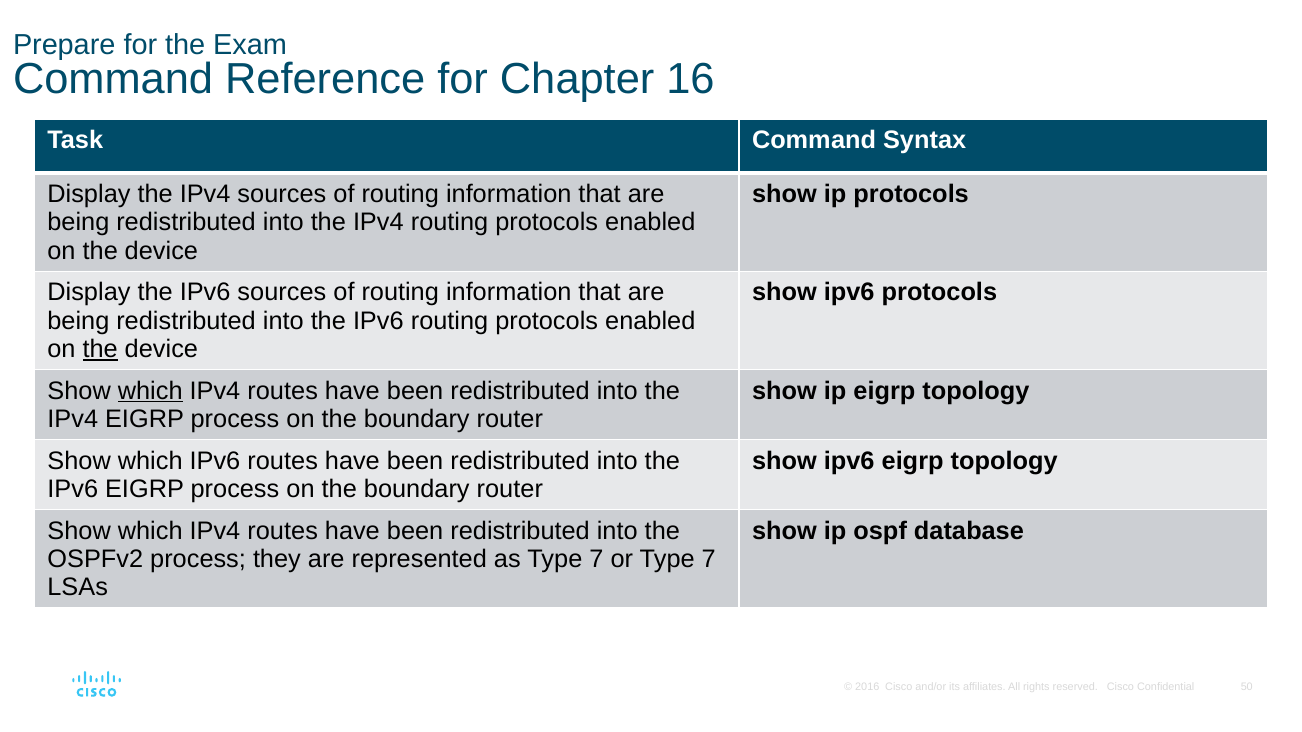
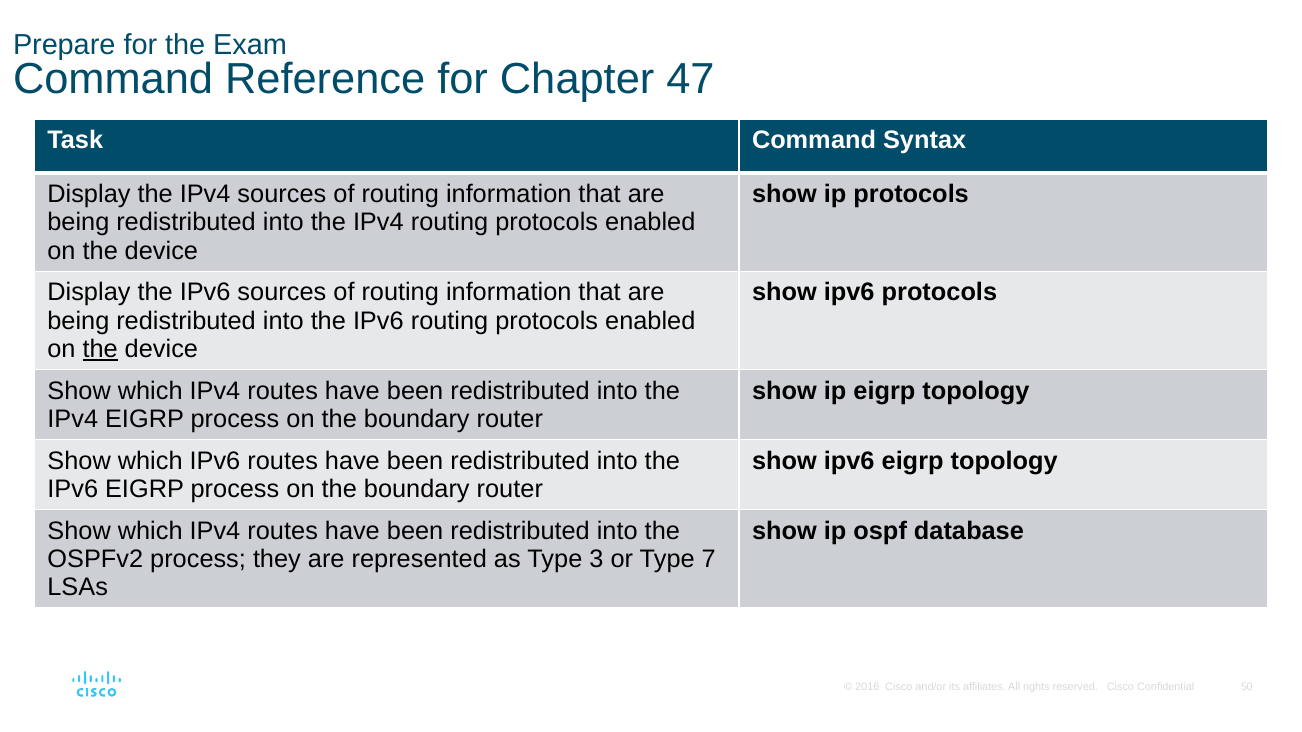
16: 16 -> 47 (690, 79)
which underline: present -> none (150, 391)
as Type 7: 7 -> 3 (596, 559)
